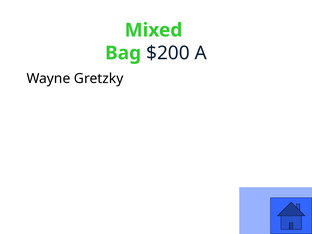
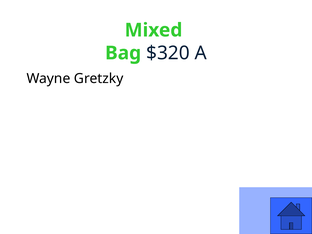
$200: $200 -> $320 (168, 53)
